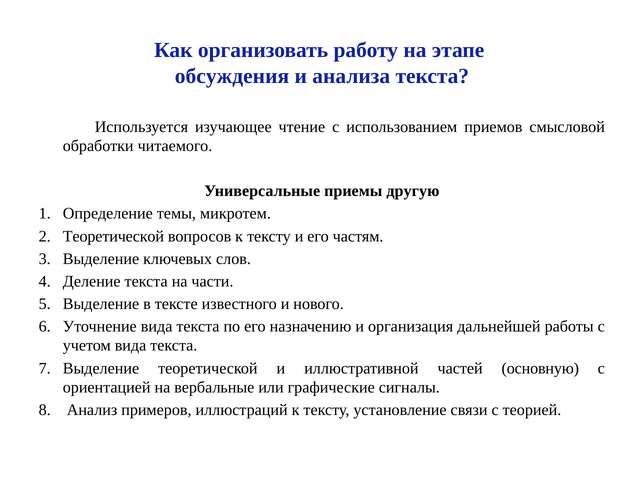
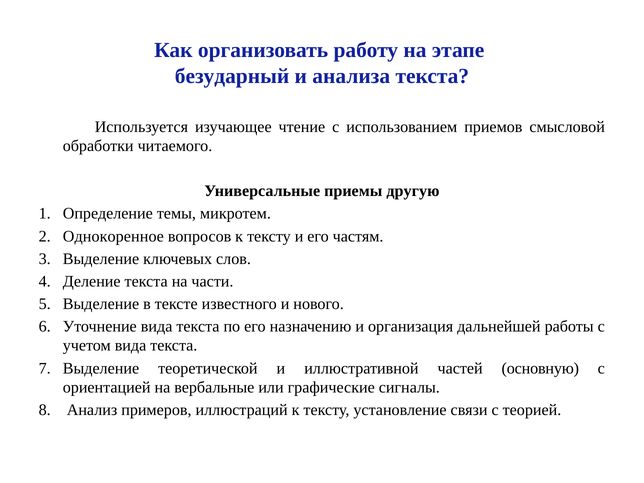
обсуждения: обсуждения -> безударный (232, 76)
Теоретической: Теоретической -> Однокоренное (113, 236)
